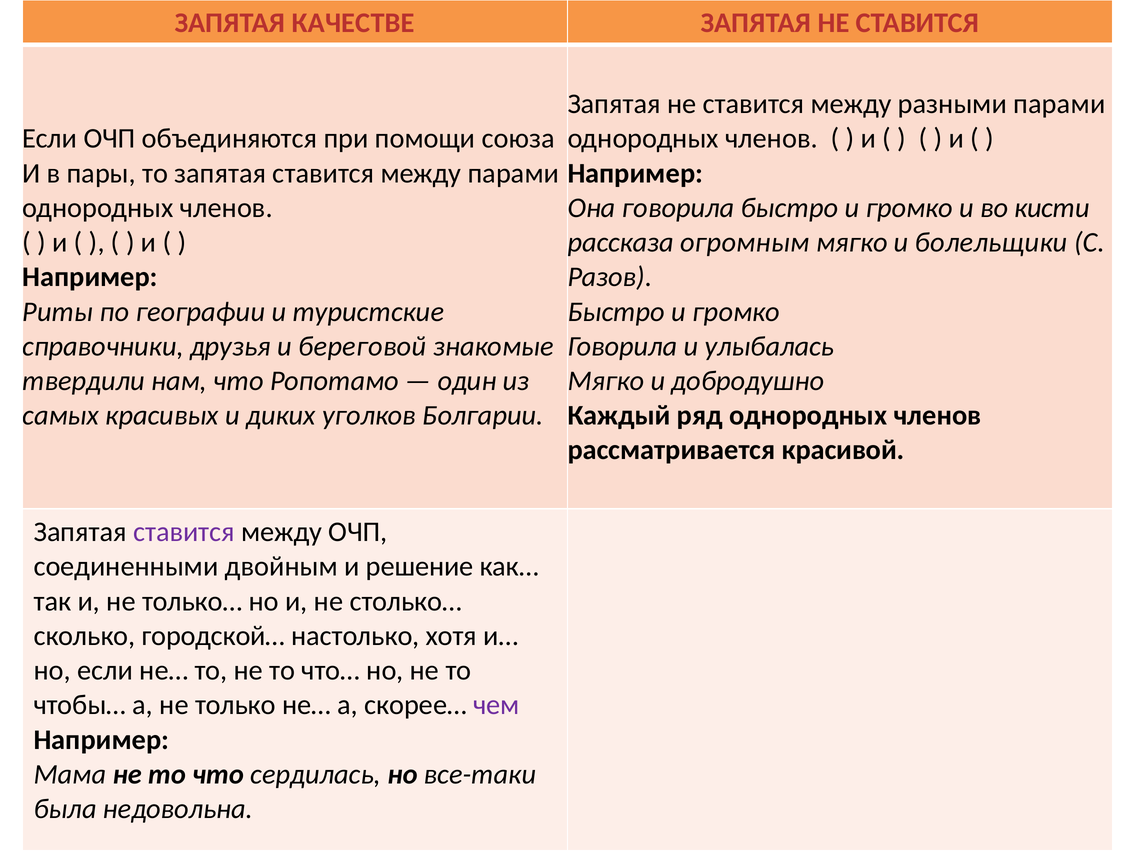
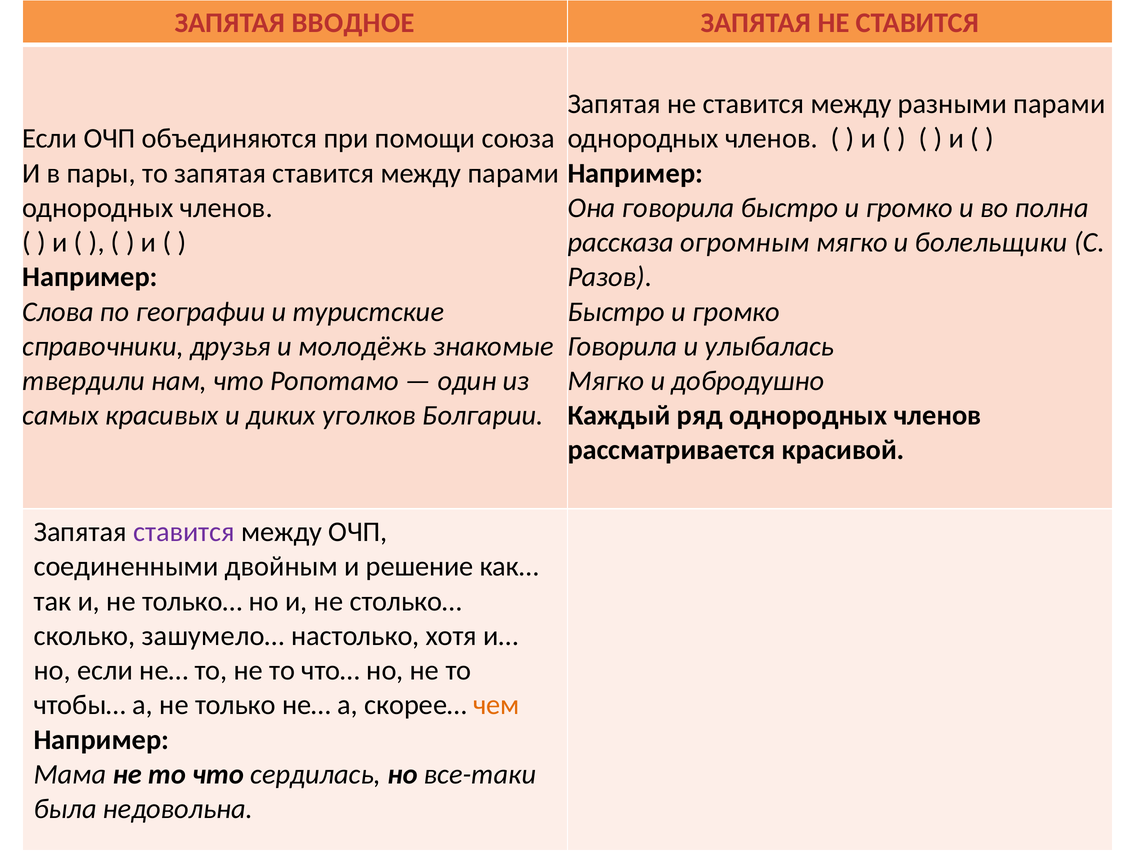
КАЧЕСТВЕ: КАЧЕСТВЕ -> ВВОДНОЕ (353, 23)
кисти: кисти -> полна (1052, 208)
Риты: Риты -> Слова (58, 312)
береговой: береговой -> молодёжь (362, 346)
городской…: городской… -> зашумело… (213, 636)
чем colour: purple -> orange (496, 705)
